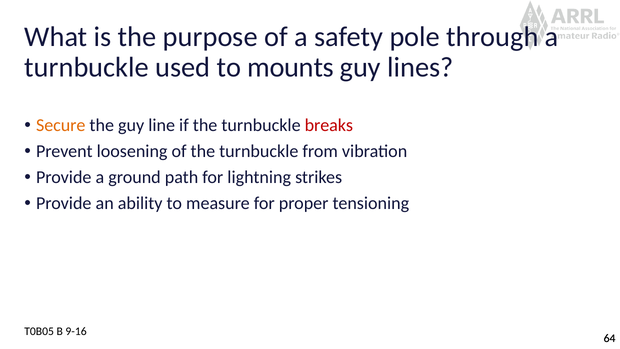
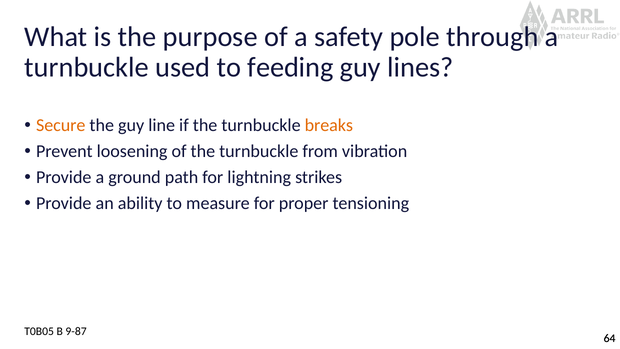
mounts: mounts -> feeding (290, 67)
breaks colour: red -> orange (329, 125)
9-16: 9-16 -> 9-87 (76, 331)
